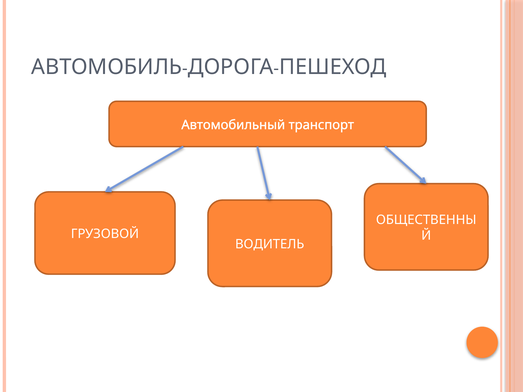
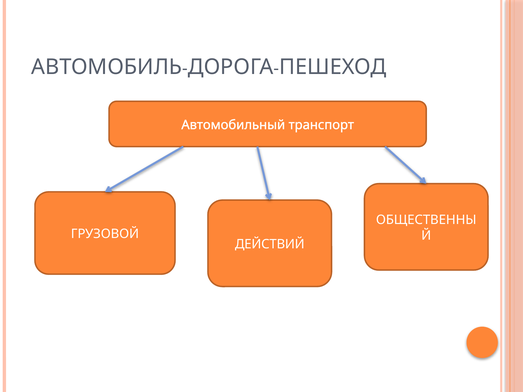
ВОДИТЕЛЬ: ВОДИТЕЛЬ -> ДЕЙСТВИЙ (270, 244)
